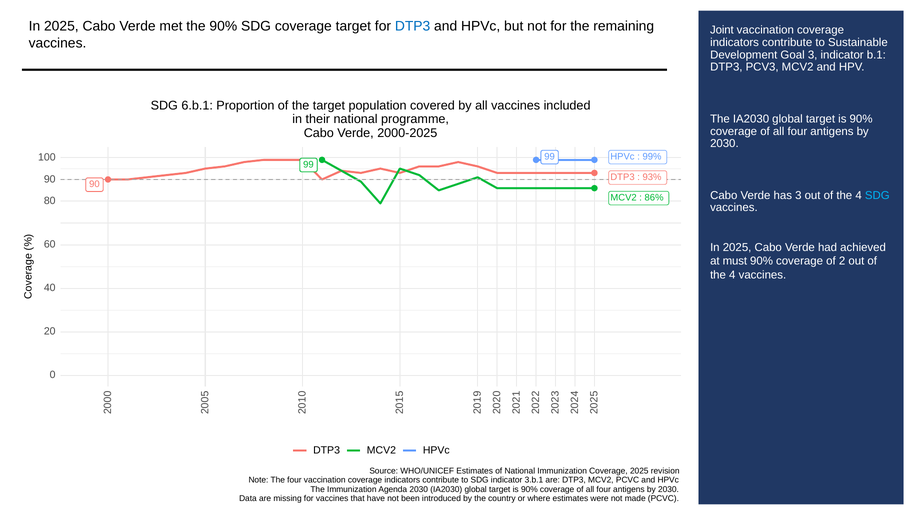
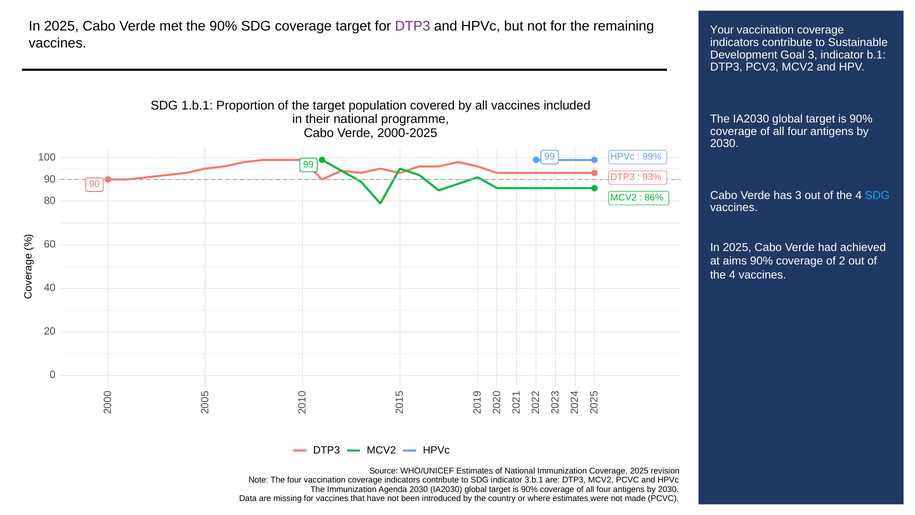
DTP3 colour: blue -> purple (413, 26)
Joint: Joint -> Your (722, 30)
6.b.1: 6.b.1 -> 1.b.1 (197, 105)
must: must -> aims (735, 261)
